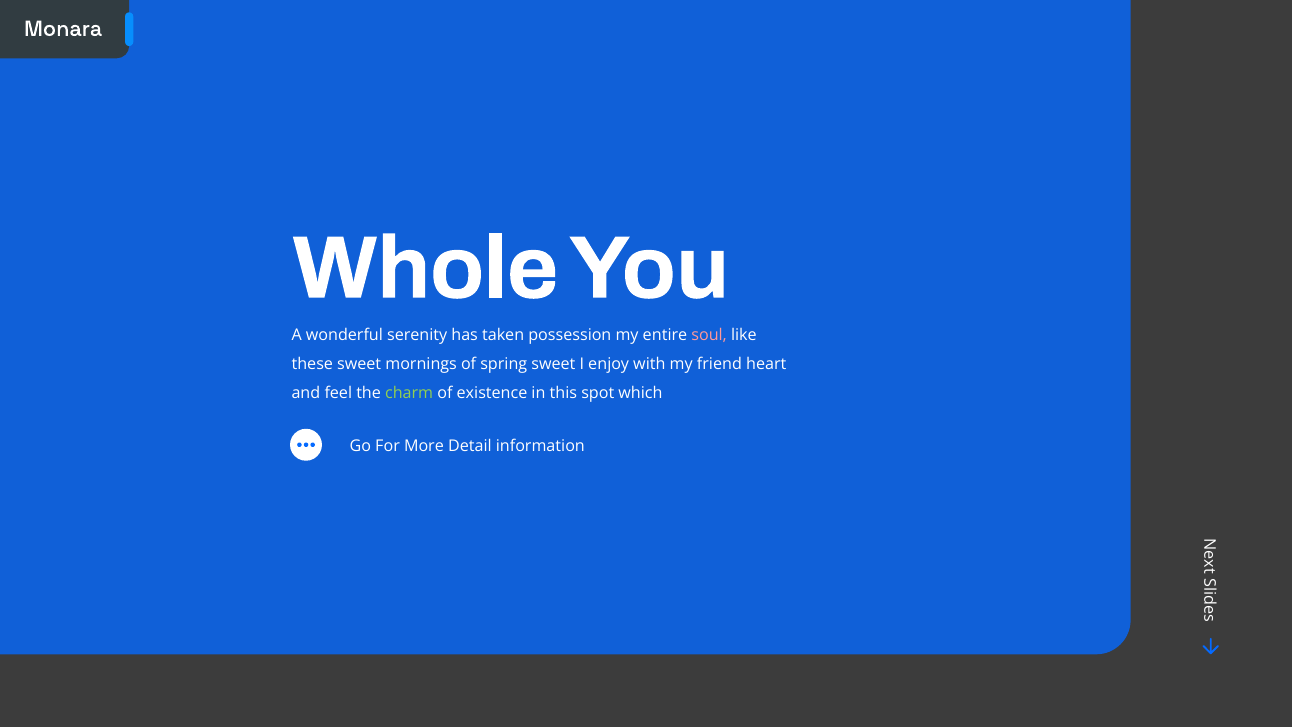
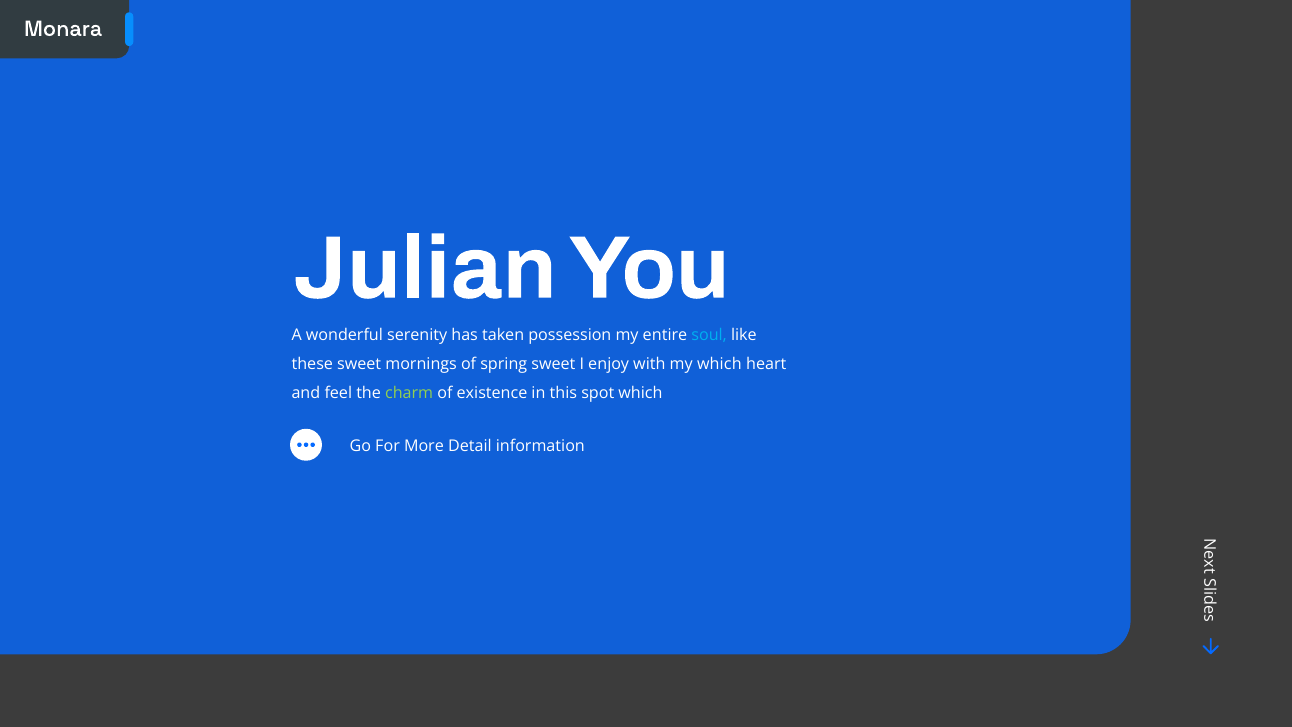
Whole: Whole -> Julian (425, 268)
soul colour: pink -> light blue (709, 335)
my friend: friend -> which (719, 364)
